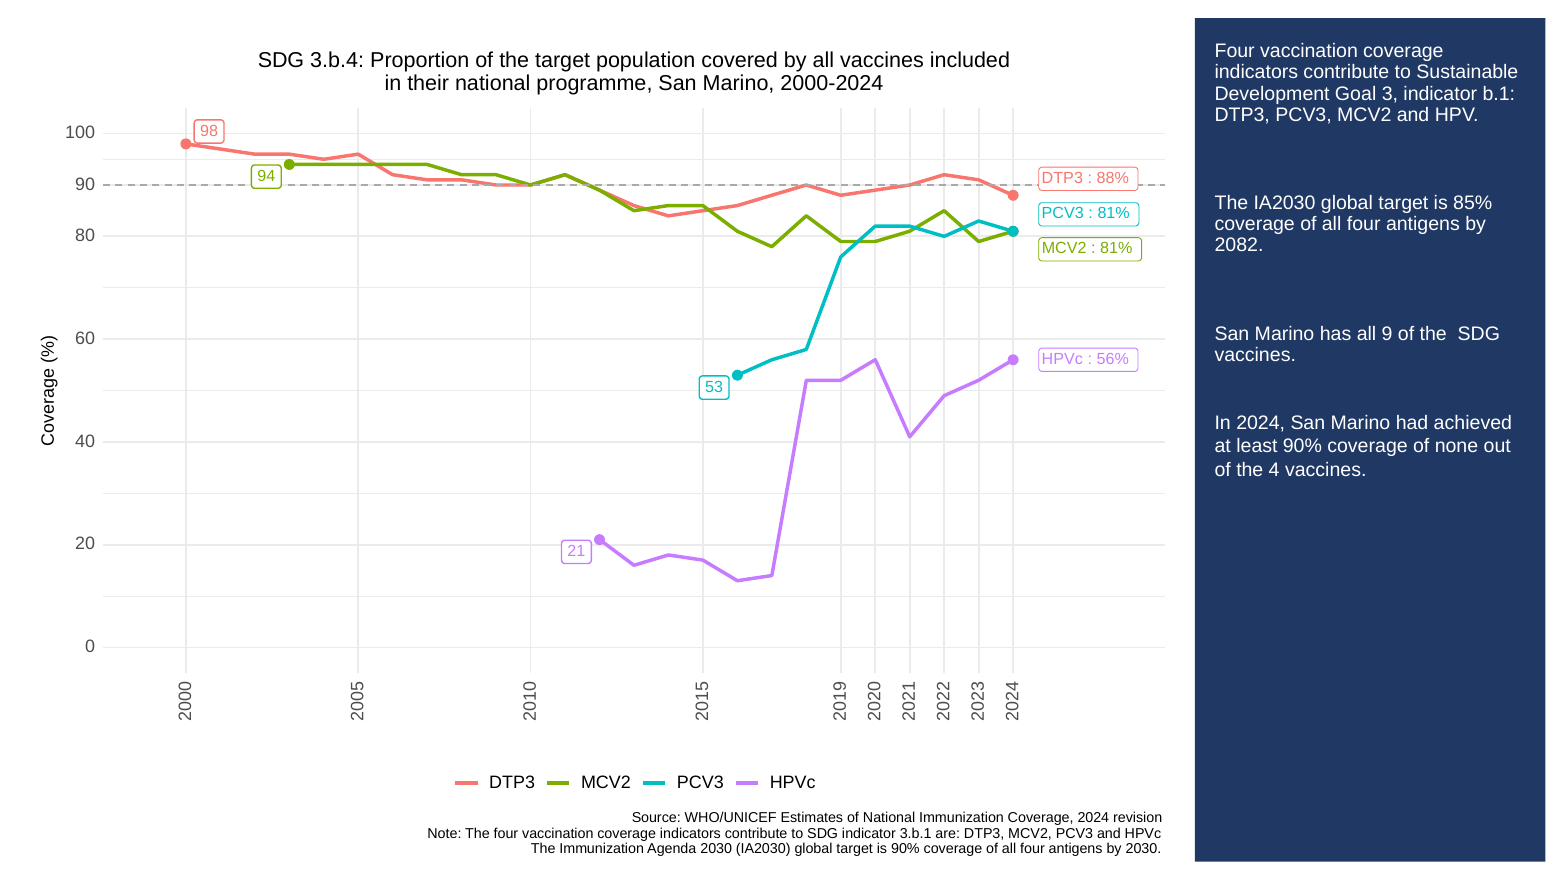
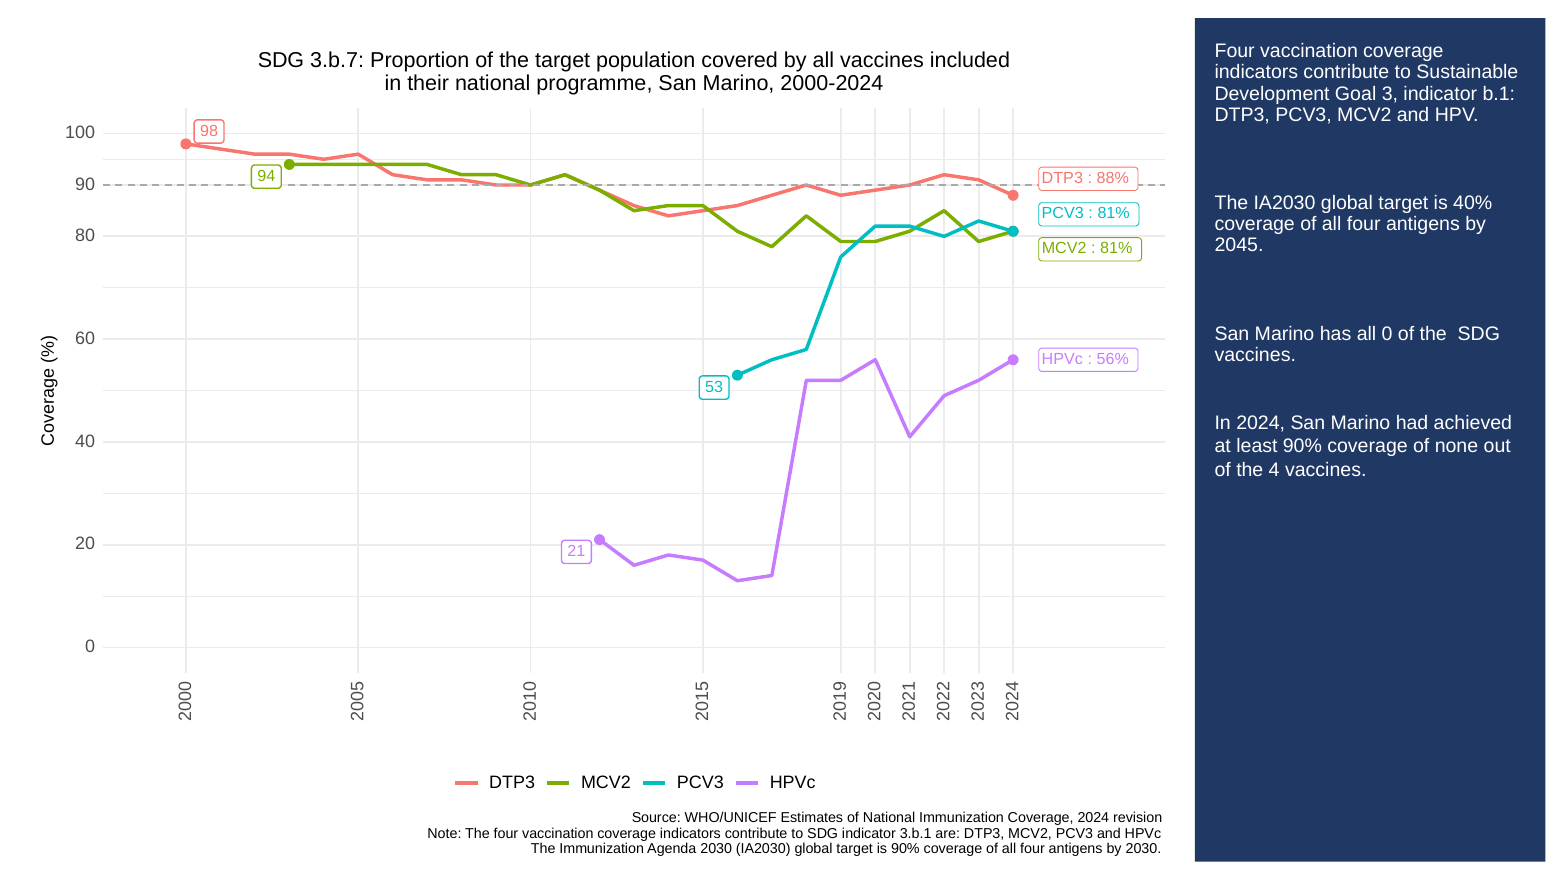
3.b.4: 3.b.4 -> 3.b.7 (337, 61)
85%: 85% -> 40% (1473, 203)
2082: 2082 -> 2045 (1239, 245)
all 9: 9 -> 0 (1387, 334)
